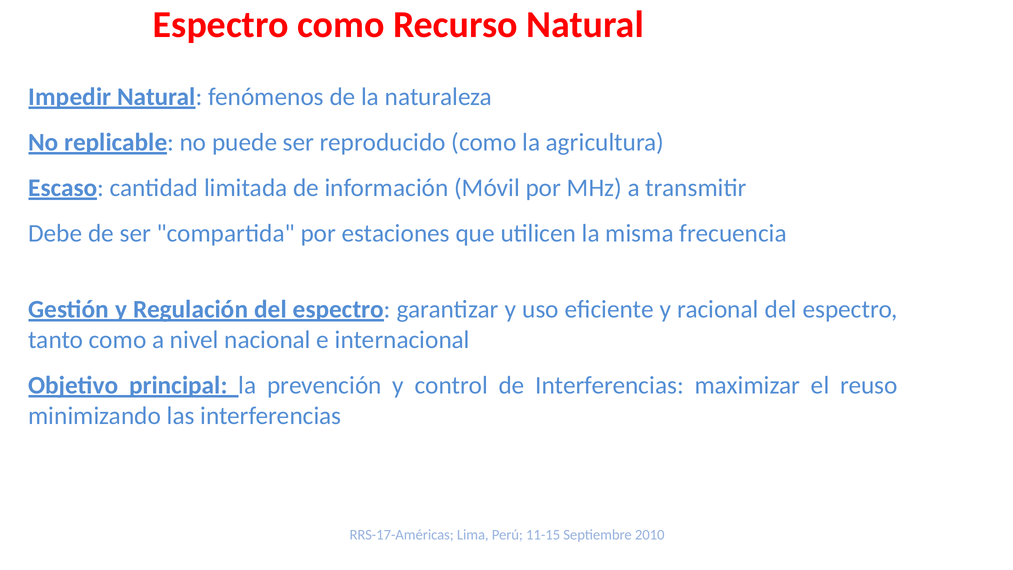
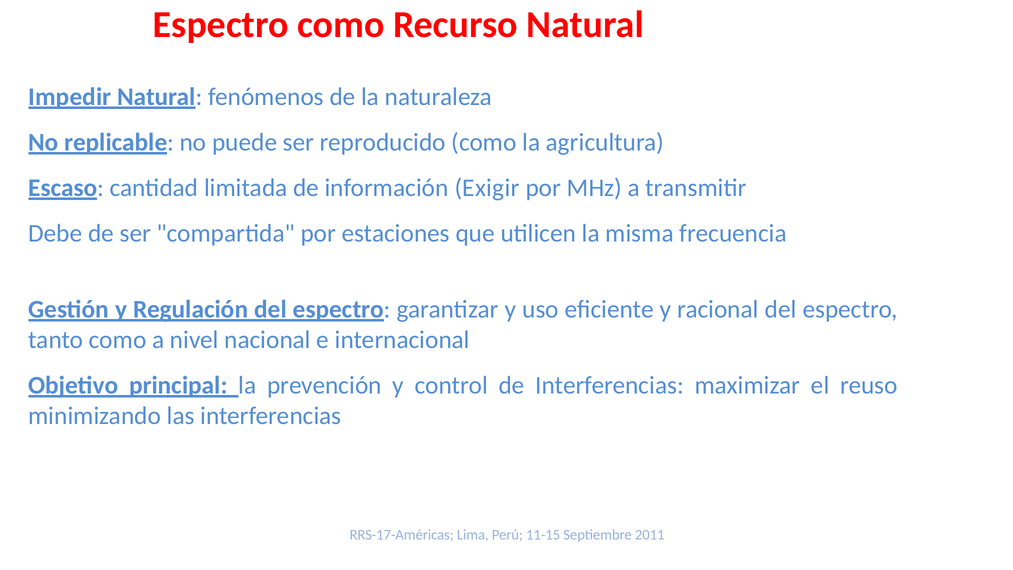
Móvil: Móvil -> Exigir (487, 188)
2010: 2010 -> 2011 (650, 535)
